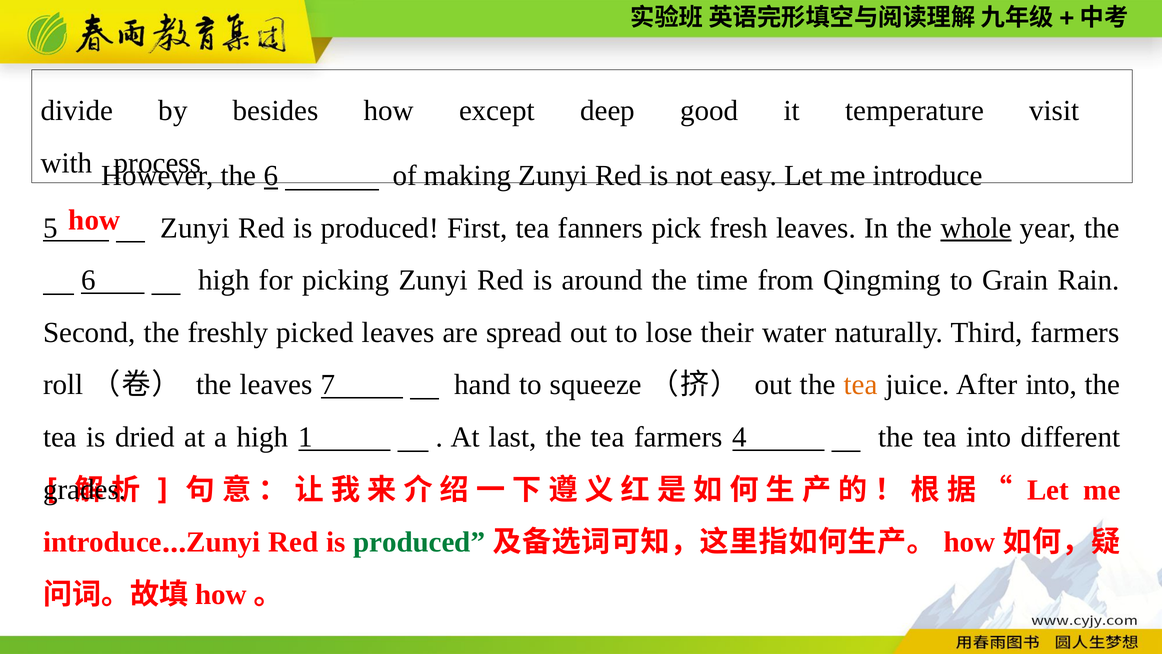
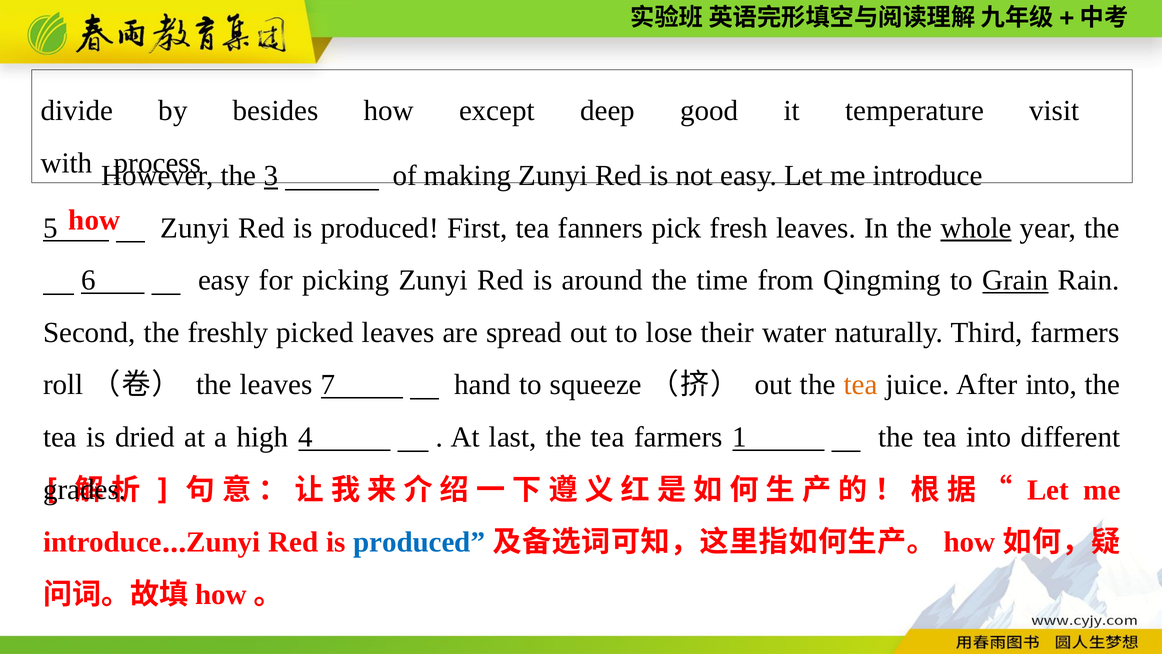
6: 6 -> 3 (271, 176)
6 high: high -> easy (224, 280)
Grain underline: none -> present (1015, 280)
1: 1 -> 4 (306, 437)
4: 4 -> 1 (740, 437)
produced colour: green -> blue (419, 542)
